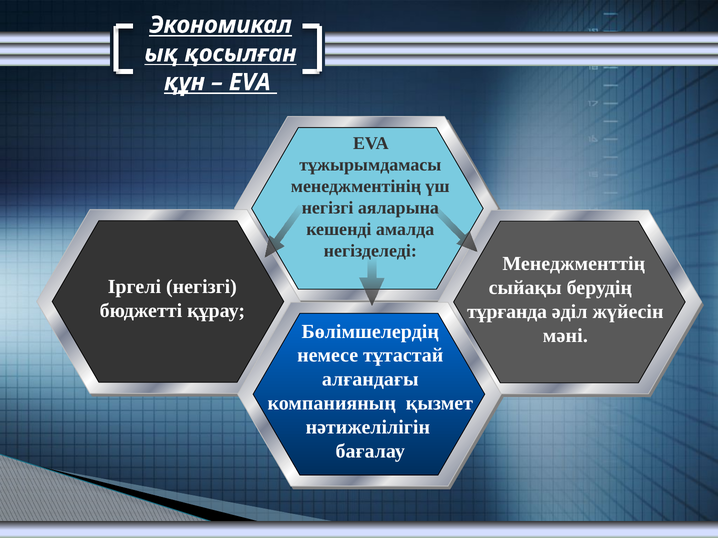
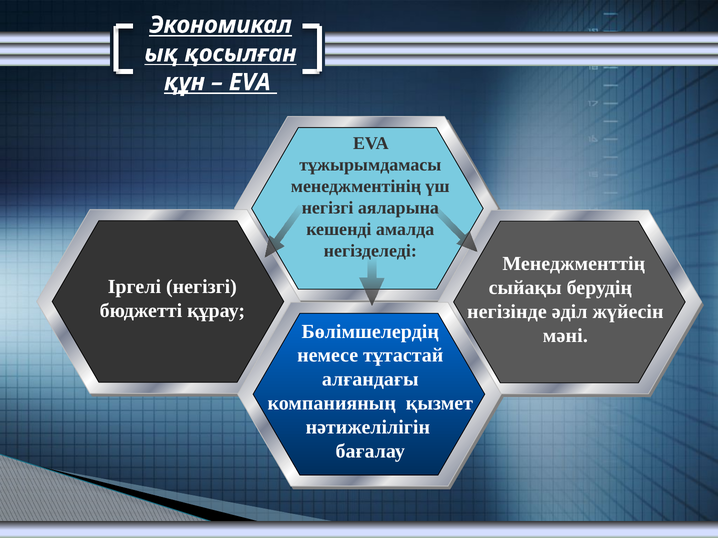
тұрғанда: тұрғанда -> негізінде (507, 312)
